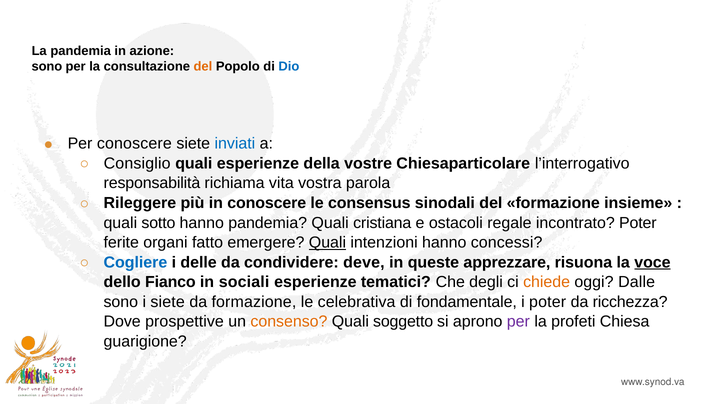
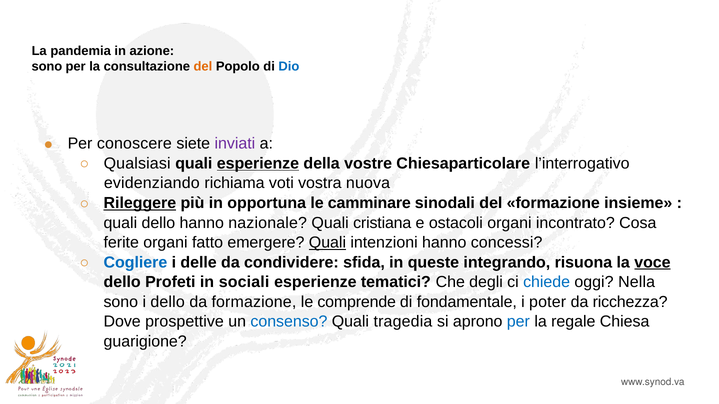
inviati colour: blue -> purple (235, 144)
Consiglio: Consiglio -> Qualsiasi (137, 164)
esperienze underline: none -> present (258, 164)
responsabilità: responsabilità -> evidenziando (152, 183)
vita: vita -> voti (281, 183)
parola: parola -> nuova (368, 183)
Rileggere underline: none -> present (140, 203)
in conoscere: conoscere -> opportuna (267, 203)
consensus: consensus -> camminare (369, 203)
quali sotto: sotto -> dello (158, 223)
hanno pandemia: pandemia -> nazionale (268, 223)
ostacoli regale: regale -> organi (509, 223)
incontrato Poter: Poter -> Cosa (638, 223)
deve: deve -> sfida (364, 263)
apprezzare: apprezzare -> integrando (507, 263)
Fianco: Fianco -> Profeti (170, 282)
chiede colour: orange -> blue (547, 282)
Dalle: Dalle -> Nella (637, 282)
i siete: siete -> dello (168, 302)
celebrativa: celebrativa -> comprende (357, 302)
consenso colour: orange -> blue (289, 322)
soggetto: soggetto -> tragedia (403, 322)
per colour: purple -> blue (518, 322)
profeti: profeti -> regale (573, 322)
